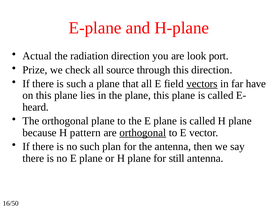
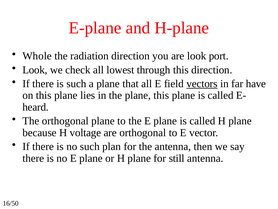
Actual: Actual -> Whole (37, 56)
Prize: Prize -> Look (35, 70)
source: source -> lowest (120, 70)
pattern: pattern -> voltage (85, 132)
orthogonal underline: present -> none (143, 132)
